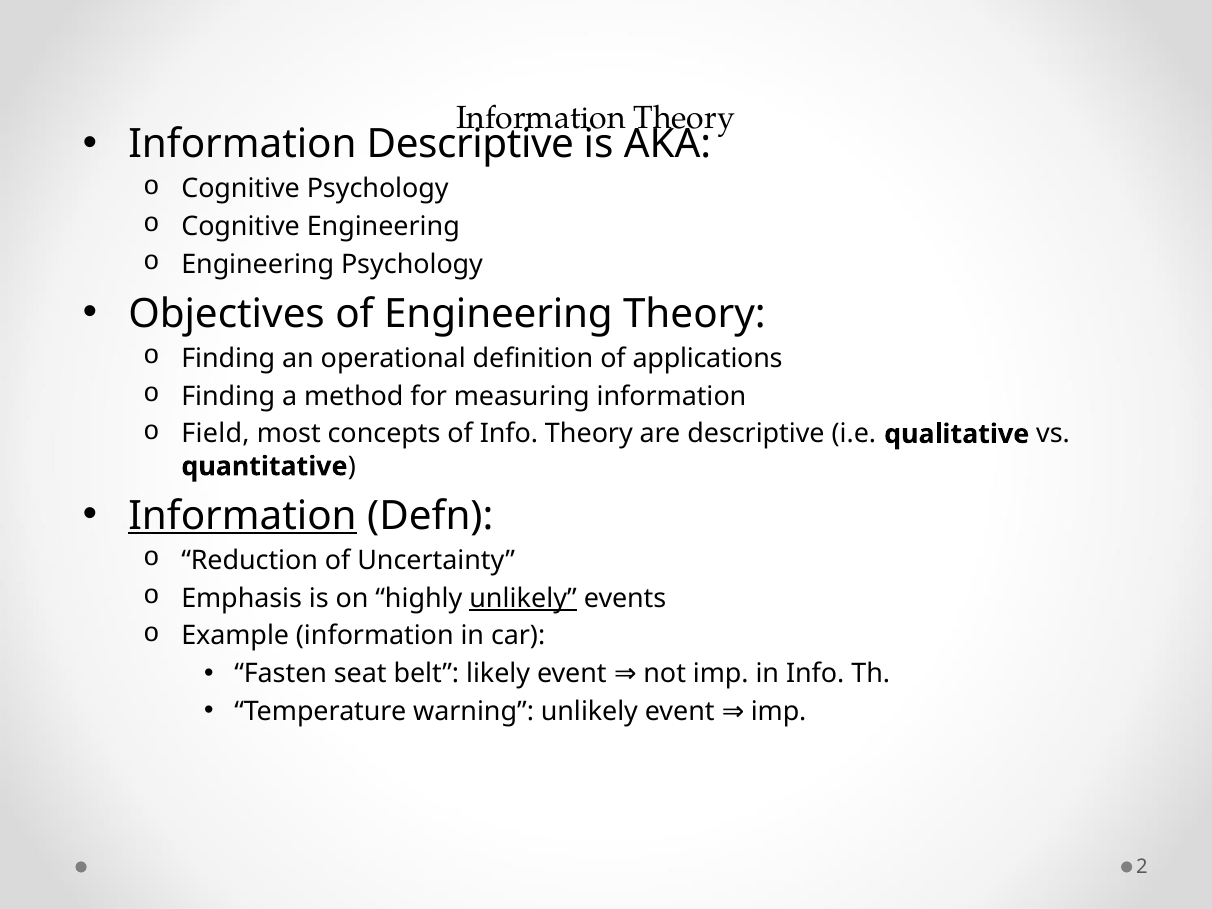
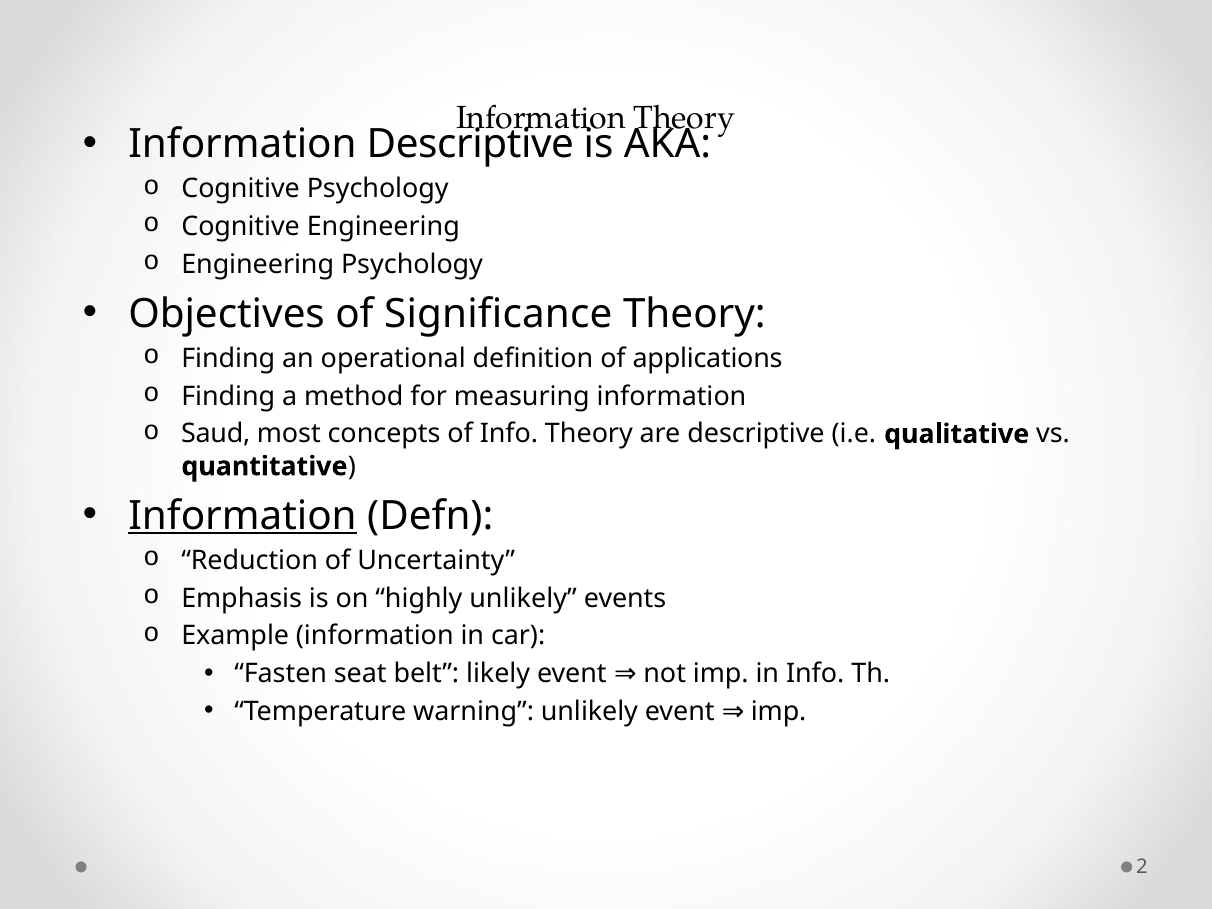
of Engineering: Engineering -> Significance (498, 314)
Field: Field -> Saud (216, 434)
unlikely underline: present -> none (523, 598)
